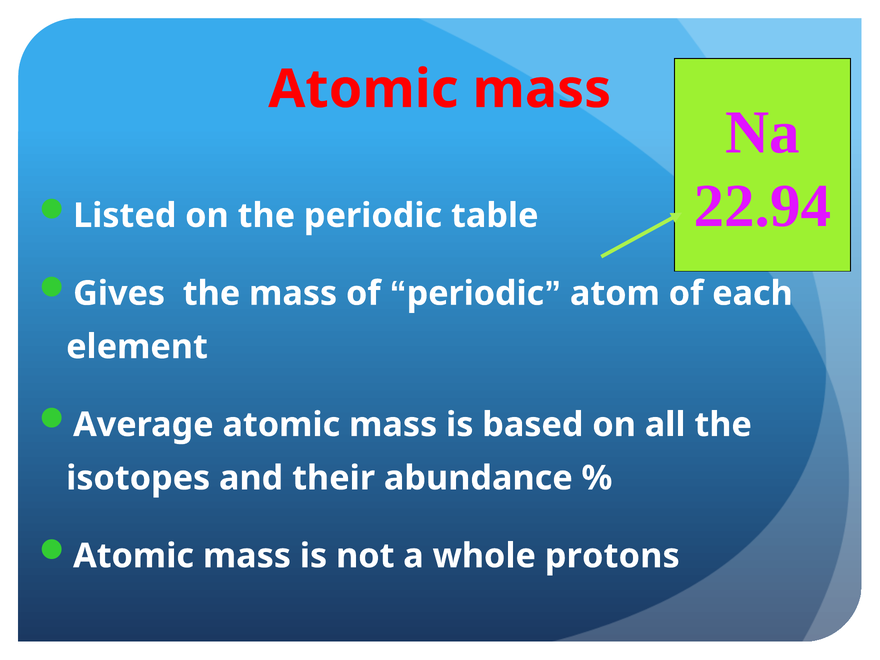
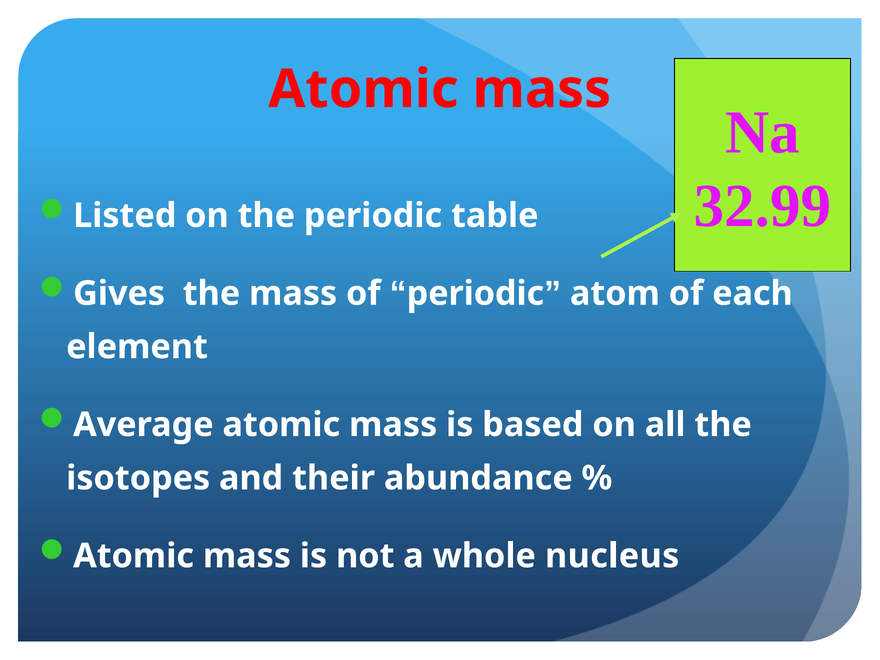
22.94: 22.94 -> 32.99 (763, 206)
protons: protons -> nucleus (612, 556)
